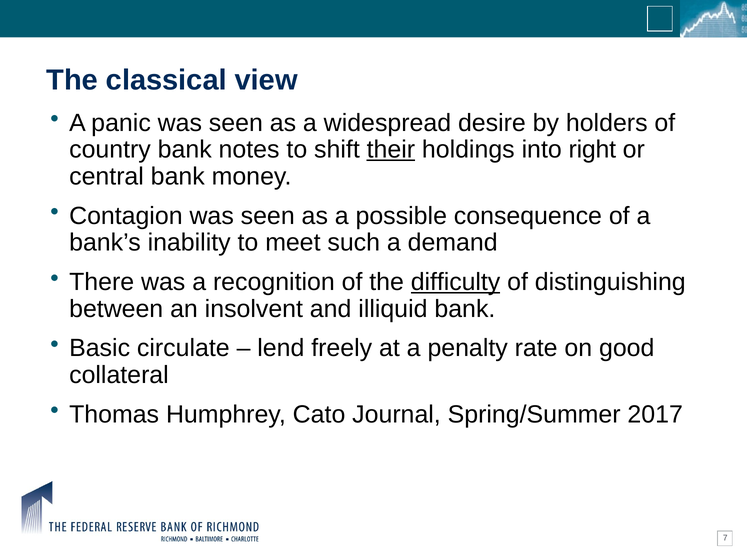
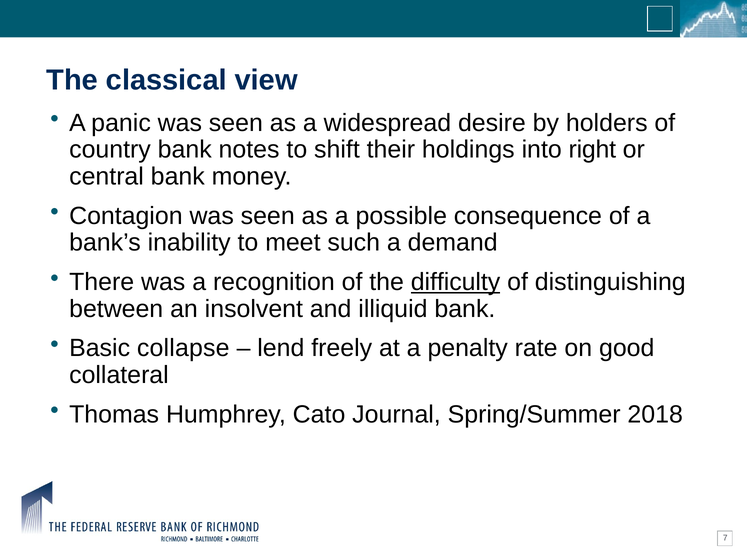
their underline: present -> none (391, 150)
circulate: circulate -> collapse (183, 348)
2017: 2017 -> 2018 (655, 415)
